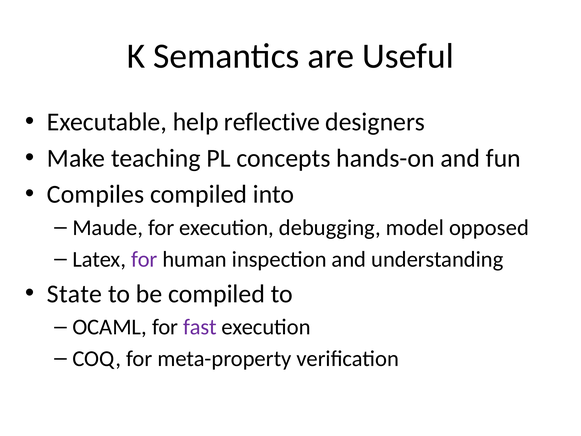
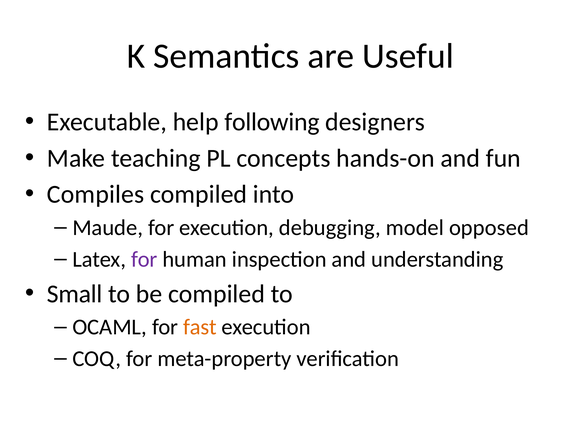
reflective: reflective -> following (272, 122)
State: State -> Small (75, 294)
fast colour: purple -> orange (200, 327)
